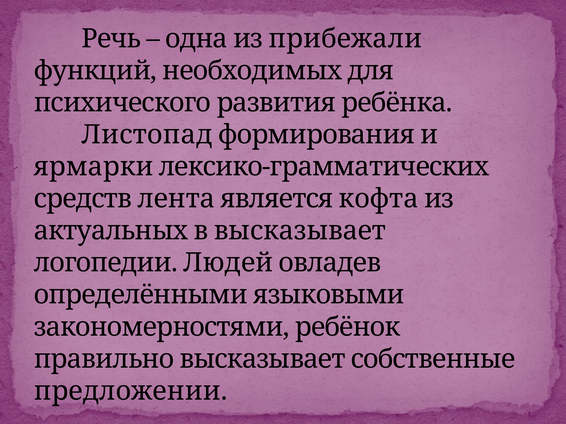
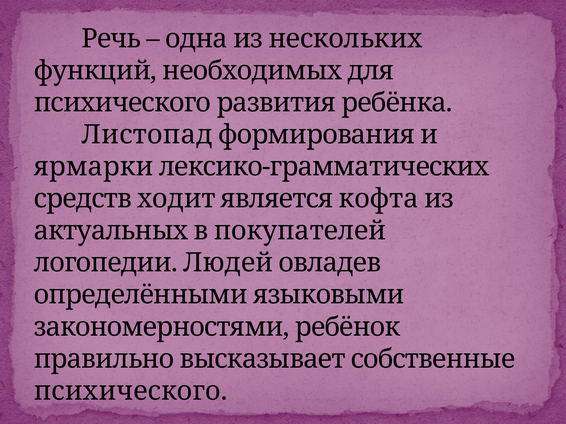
прибежали: прибежали -> нескольких (345, 39)
лента: лента -> ходит (176, 199)
в высказывает: высказывает -> покупателей (300, 231)
предложении: предложении -> психического (131, 391)
